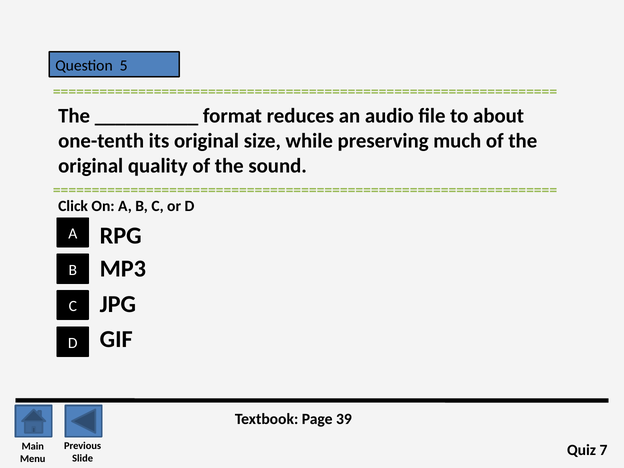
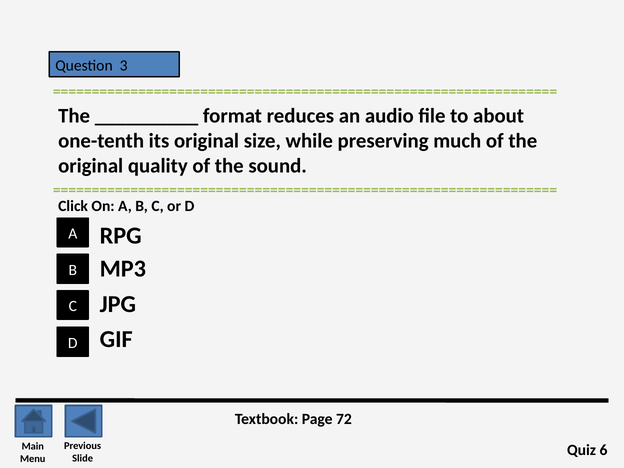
5: 5 -> 3 (124, 66)
39: 39 -> 72 (344, 419)
7: 7 -> 6 (603, 450)
